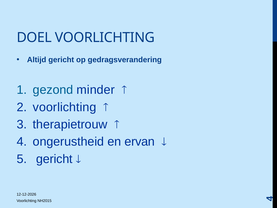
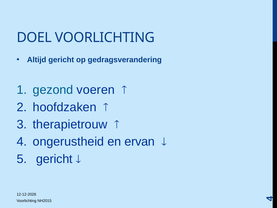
minder: minder -> voeren (96, 90)
voorlichting: voorlichting -> hoofdzaken (65, 107)
